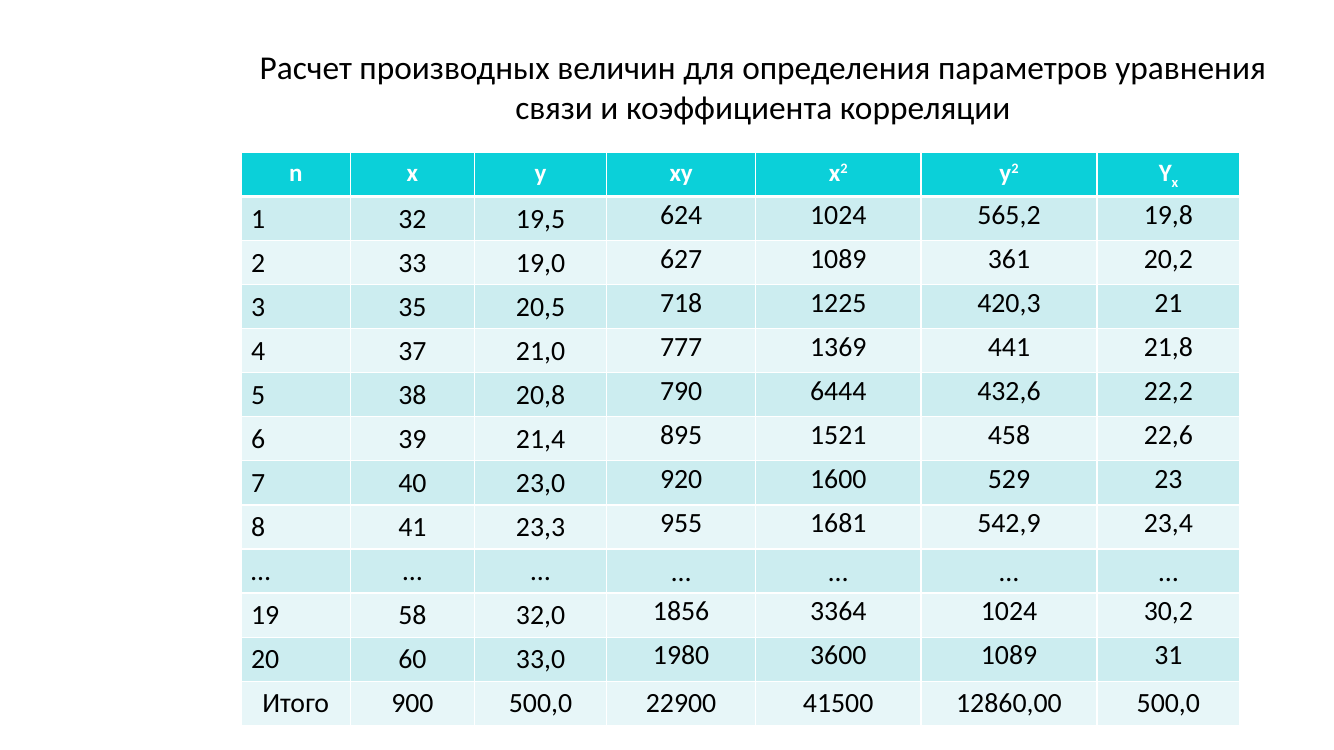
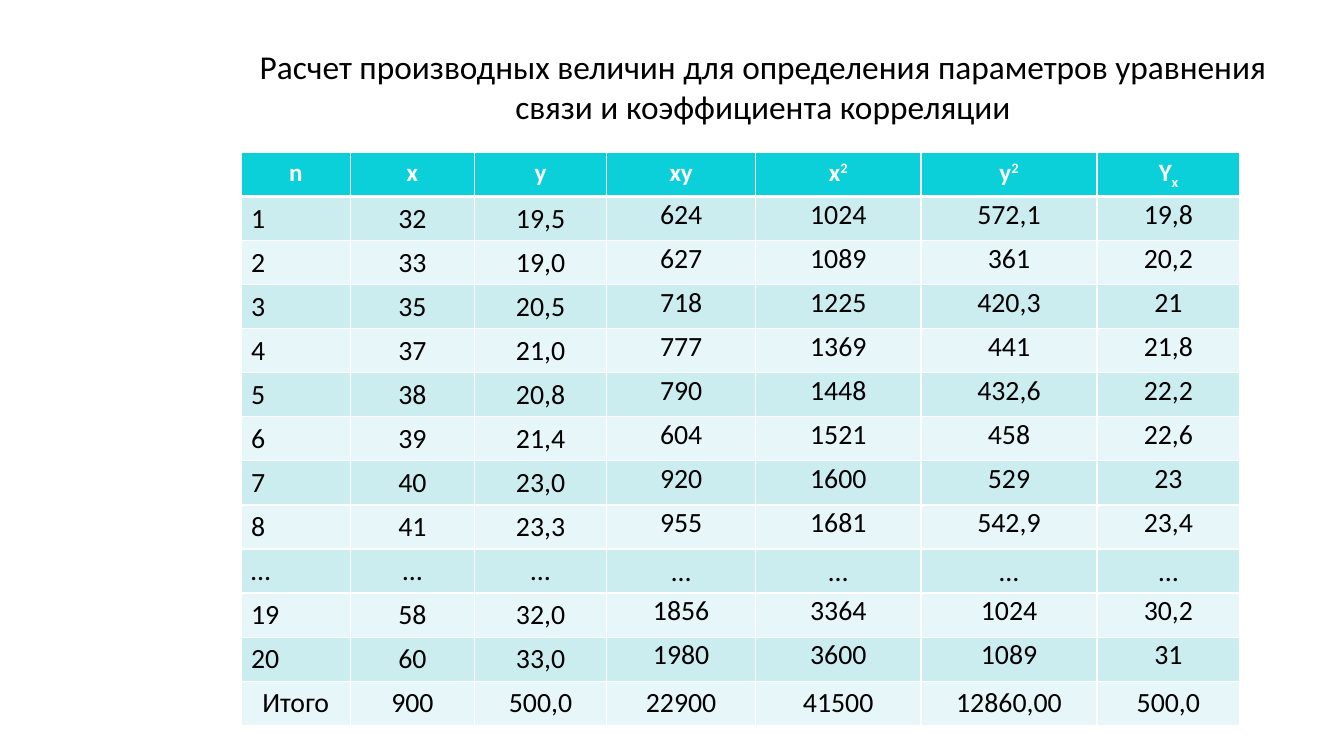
565,2: 565,2 -> 572,1 (1009, 215)
6444: 6444 -> 1448 (838, 391)
895: 895 -> 604 (681, 435)
